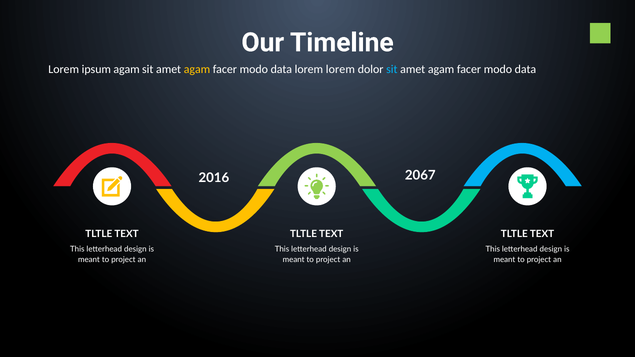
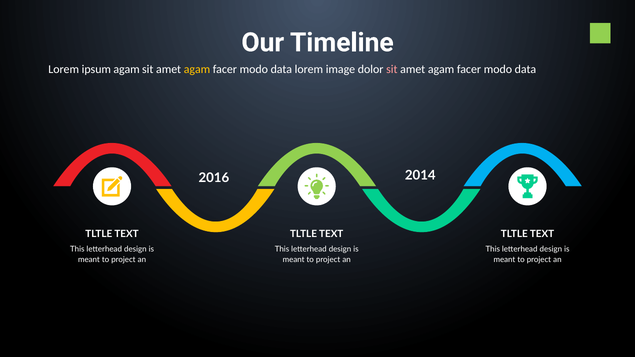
lorem lorem: lorem -> image (340, 69)
sit colour: light blue -> pink (392, 69)
2067: 2067 -> 2014 (420, 175)
